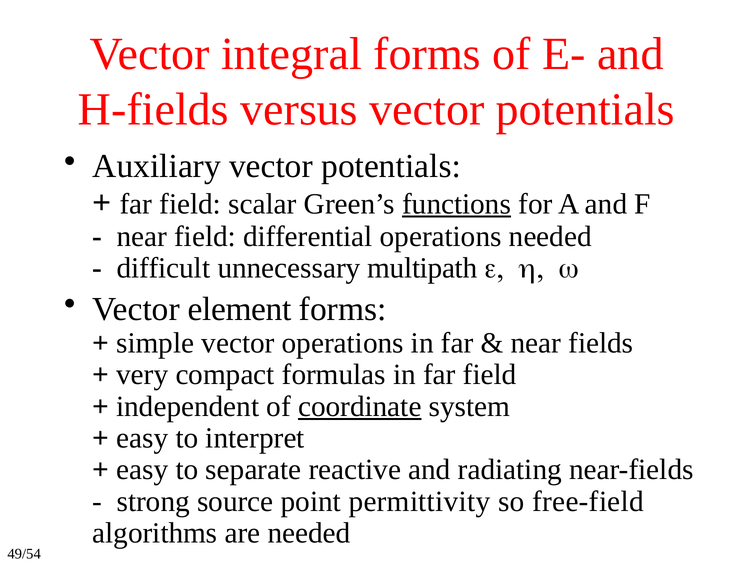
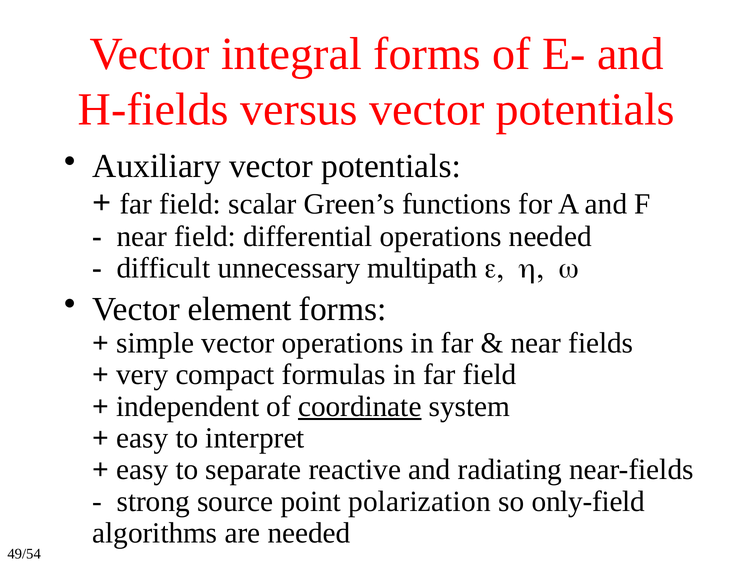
functions underline: present -> none (457, 204)
permittivity: permittivity -> polarization (419, 501)
free-field: free-field -> only-field (588, 501)
